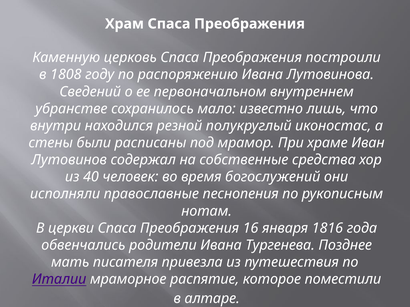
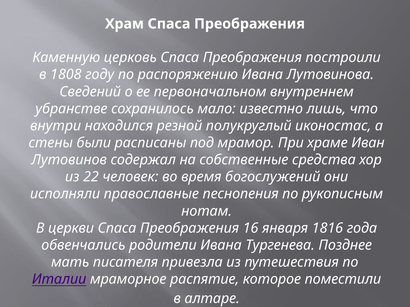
40: 40 -> 22 (91, 177)
